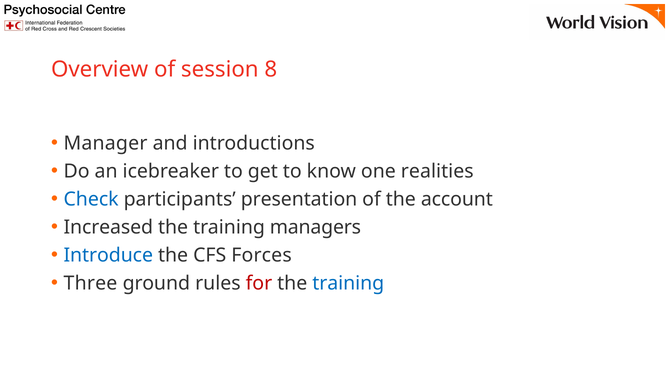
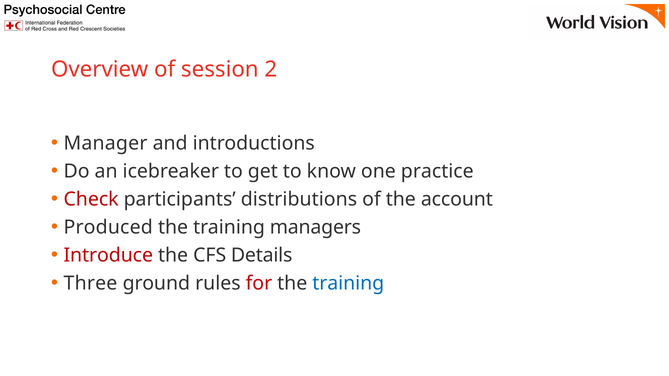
8: 8 -> 2 (271, 70)
realities: realities -> practice (437, 171)
Check colour: blue -> red (91, 199)
presentation: presentation -> distributions (299, 199)
Increased: Increased -> Produced (108, 227)
Introduce colour: blue -> red (108, 255)
Forces: Forces -> Details (262, 255)
